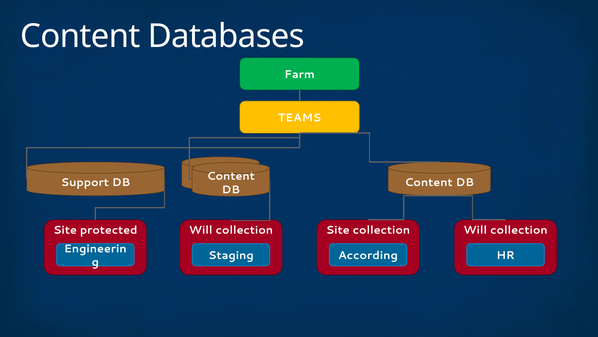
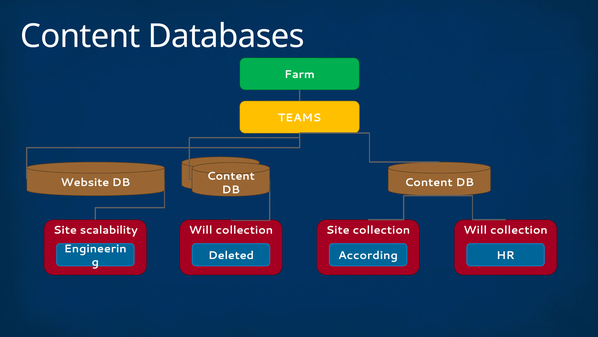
Support: Support -> Website (85, 182)
protected: protected -> scalability (109, 230)
Staging: Staging -> Deleted (231, 255)
